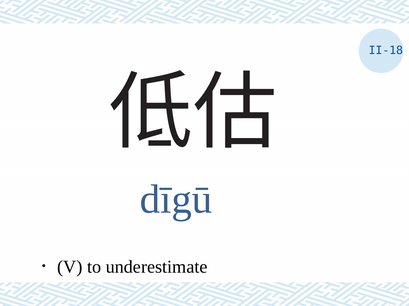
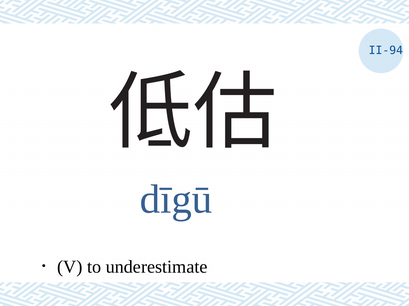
II-18: II-18 -> II-94 (386, 51)
